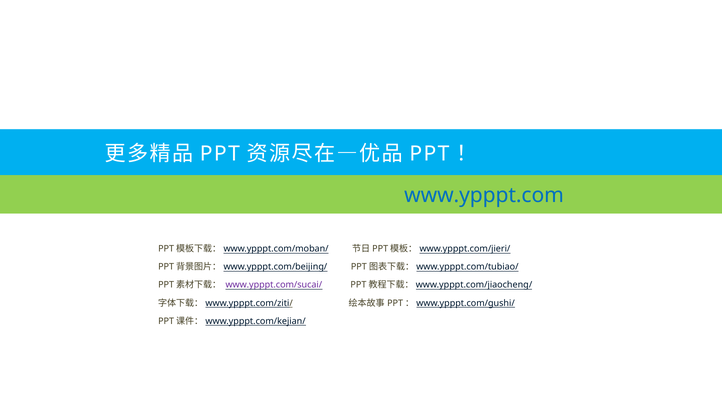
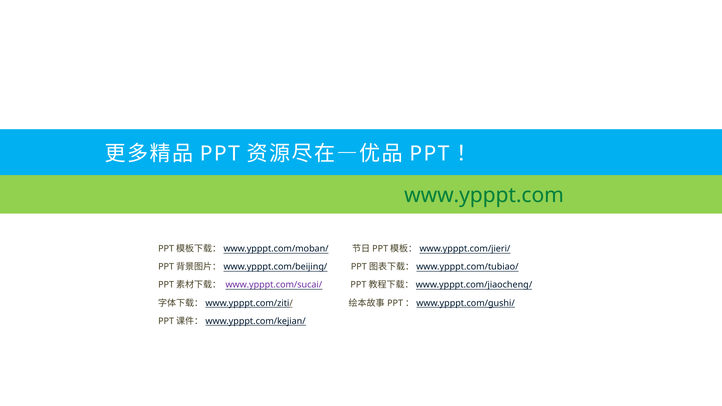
www.ypppt.com colour: blue -> green (484, 196)
